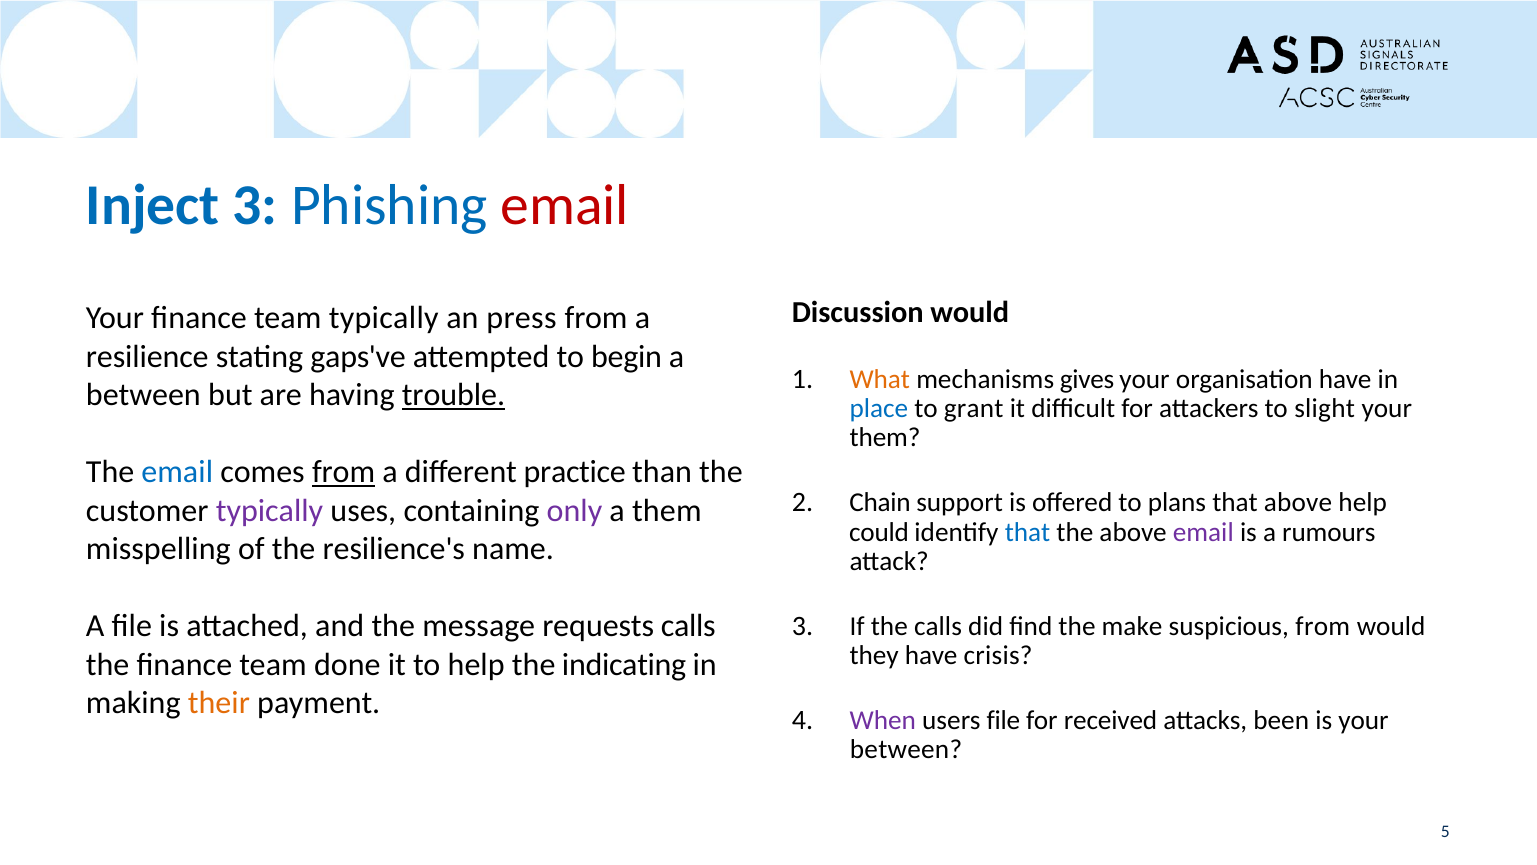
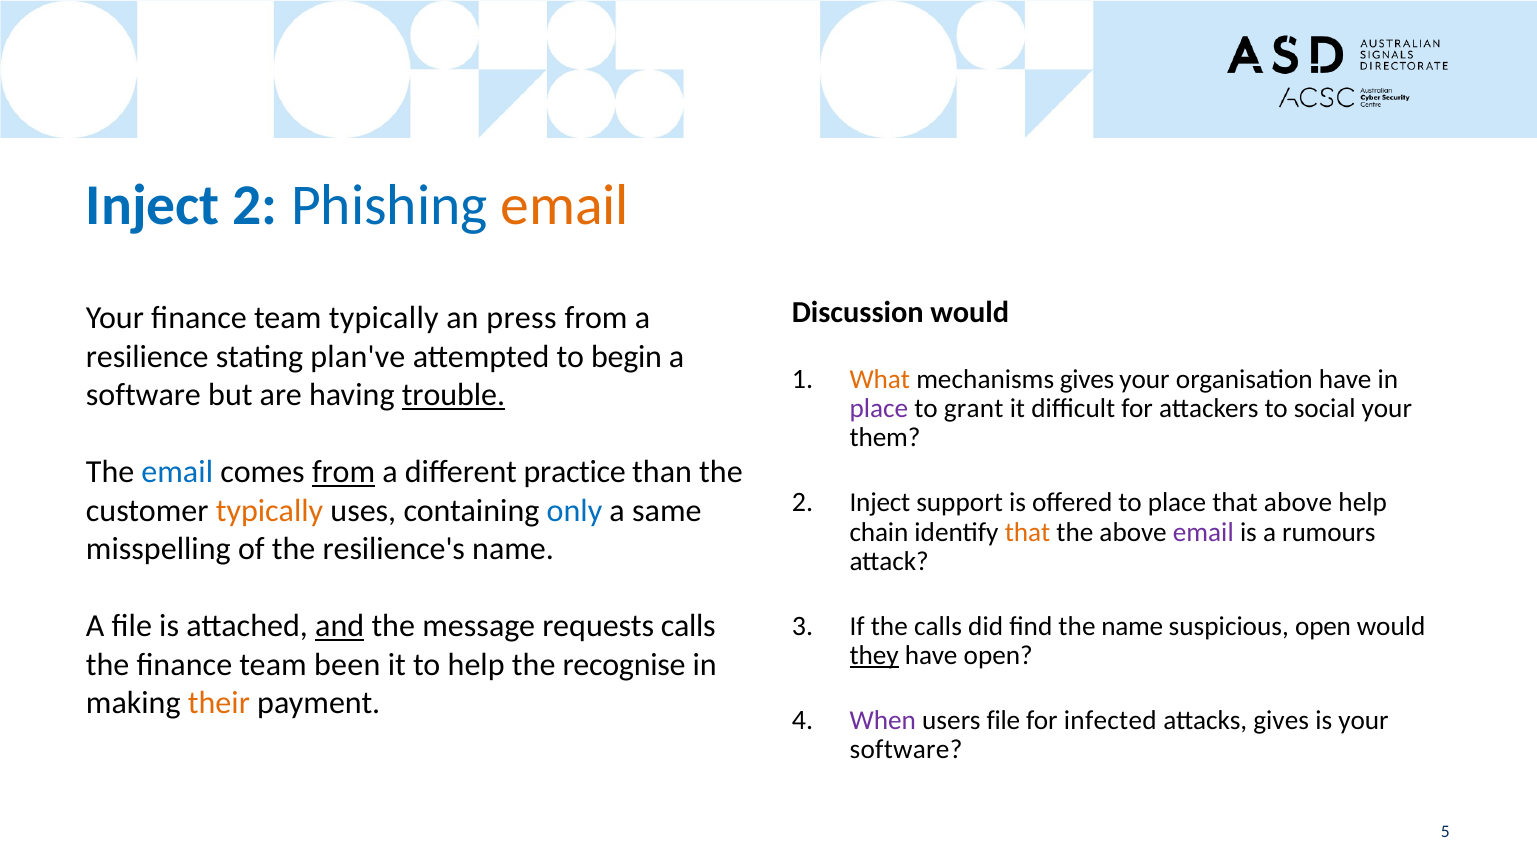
Inject 3: 3 -> 2 (255, 205)
email colour: red -> orange (565, 205)
gaps've: gaps've -> plan've (358, 356)
between: between -> software (143, 395)
place colour: blue -> purple (879, 408)
slight: slight -> social (1325, 408)
Chain: Chain -> Inject (880, 502)
to plans: plans -> place (1177, 502)
typically colour: purple -> orange (270, 510)
only colour: purple -> blue (575, 510)
a them: them -> same (667, 510)
could: could -> chain (879, 532)
that colour: blue -> orange (1028, 532)
and underline: none -> present (340, 626)
the make: make -> name (1132, 626)
suspicious from: from -> open (1323, 626)
they underline: none -> present (874, 655)
have crisis: crisis -> open (998, 655)
done: done -> been (347, 664)
indicating: indicating -> recognise (624, 664)
received: received -> infected (1110, 720)
attacks been: been -> gives (1281, 720)
between: between -> software (906, 749)
